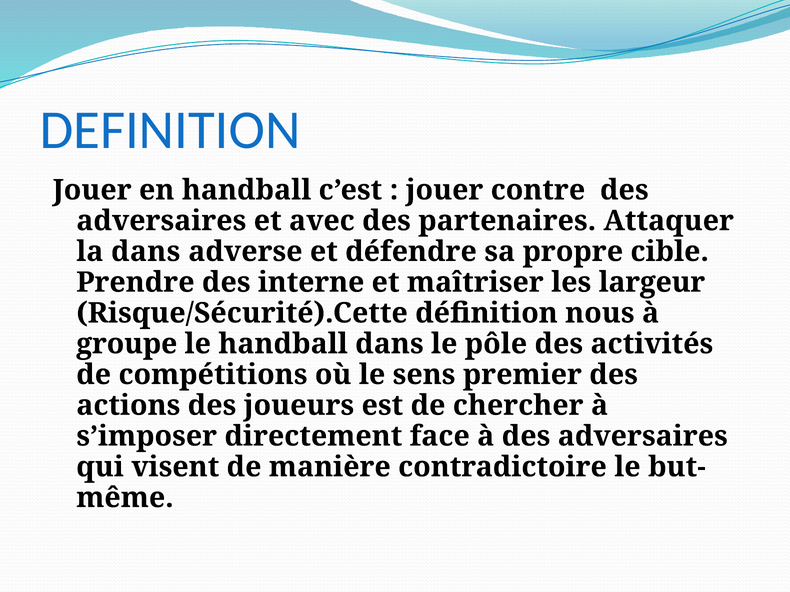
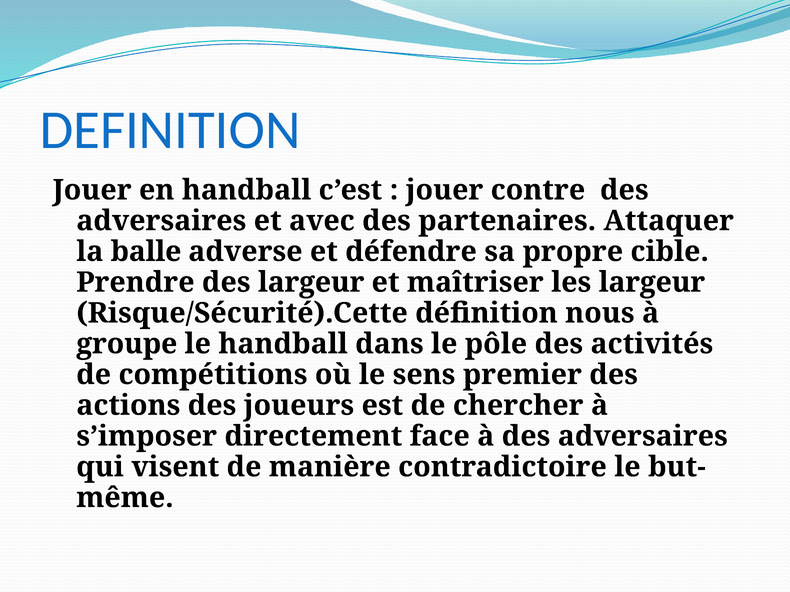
la dans: dans -> balle (146, 252)
des interne: interne -> largeur (311, 283)
